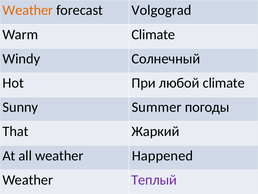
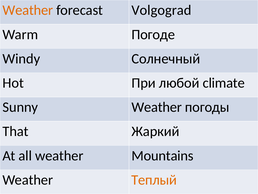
Warm Climate: Climate -> Погоде (153, 34)
Sunny Summer: Summer -> Weather (157, 107)
Happened: Happened -> Mountains (163, 155)
Теплый colour: purple -> orange (154, 179)
